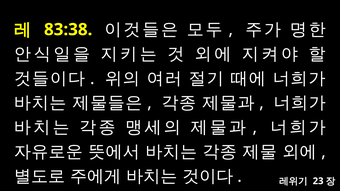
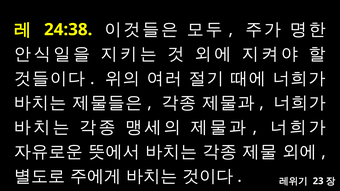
83:38: 83:38 -> 24:38 (68, 30)
